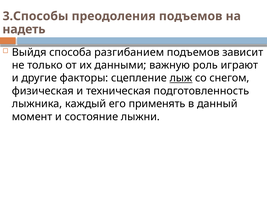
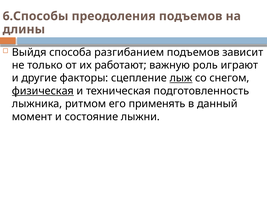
3.Способы: 3.Способы -> 6.Способы (36, 16)
надеть: надеть -> длины (24, 29)
данными: данными -> работают (121, 65)
физическая underline: none -> present (43, 91)
каждый: каждый -> ритмом (86, 104)
